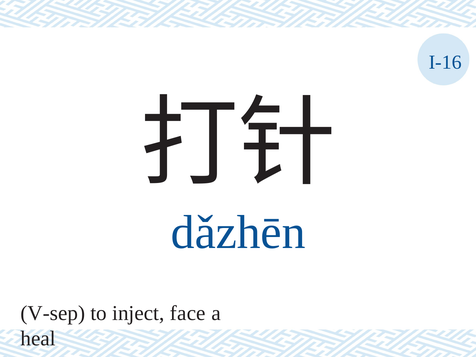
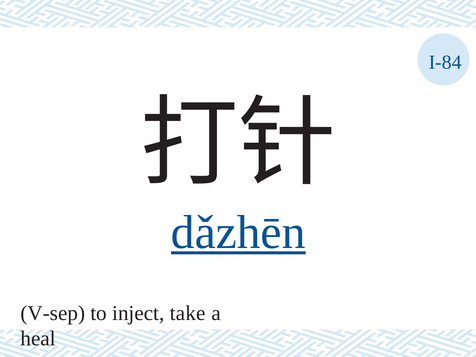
I-16: I-16 -> I-84 (445, 62)
dǎzhēn underline: none -> present (238, 232)
face: face -> take (188, 313)
